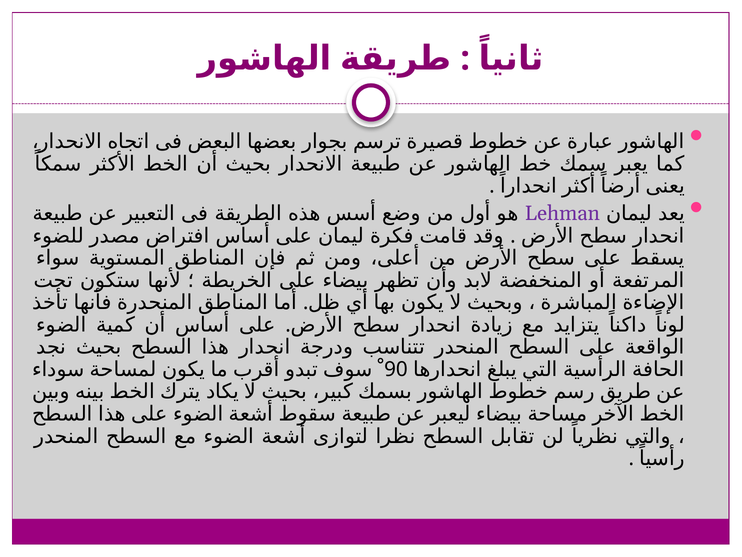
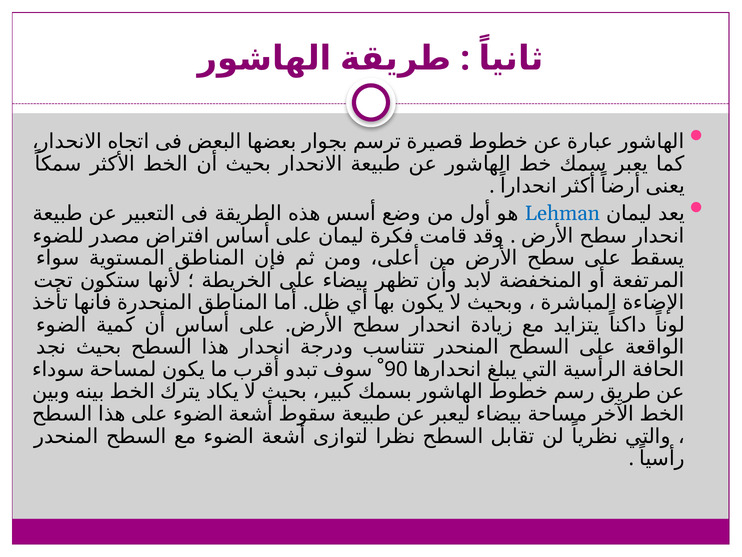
Lehman colour: purple -> blue (562, 213)
